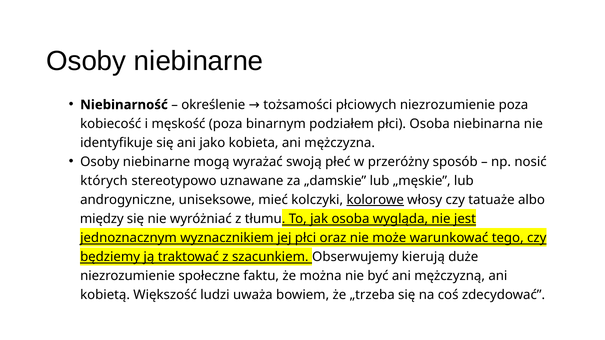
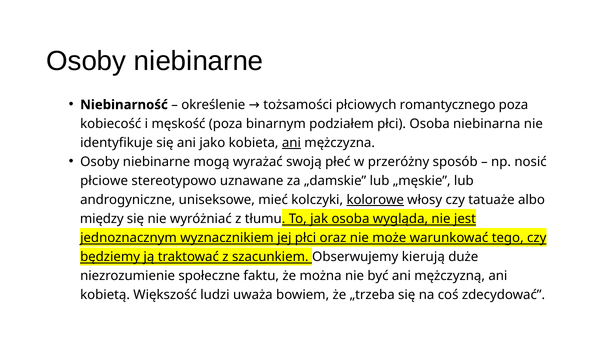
płciowych niezrozumienie: niezrozumienie -> romantycznego (448, 105)
ani underline: none -> present (291, 143)
których: których -> płciowe (104, 181)
